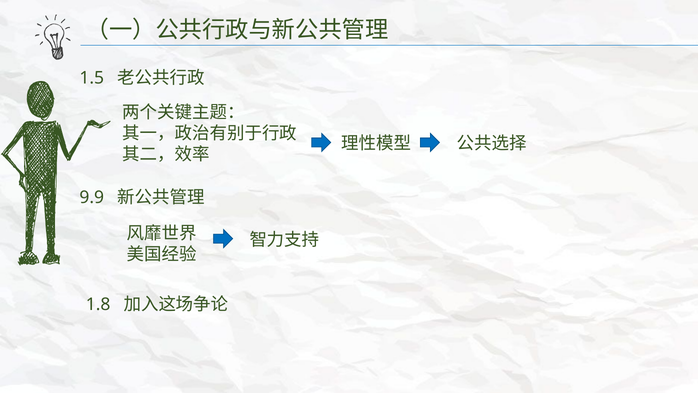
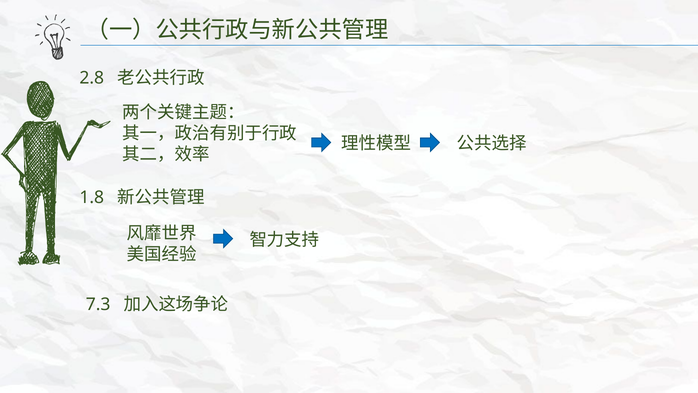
1.5: 1.5 -> 2.8 (92, 78)
9.9: 9.9 -> 1.8 (92, 197)
1.8: 1.8 -> 7.3 (98, 304)
